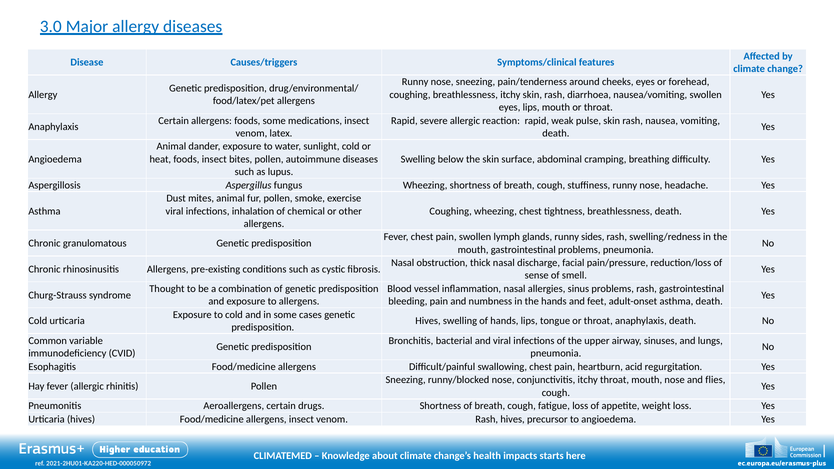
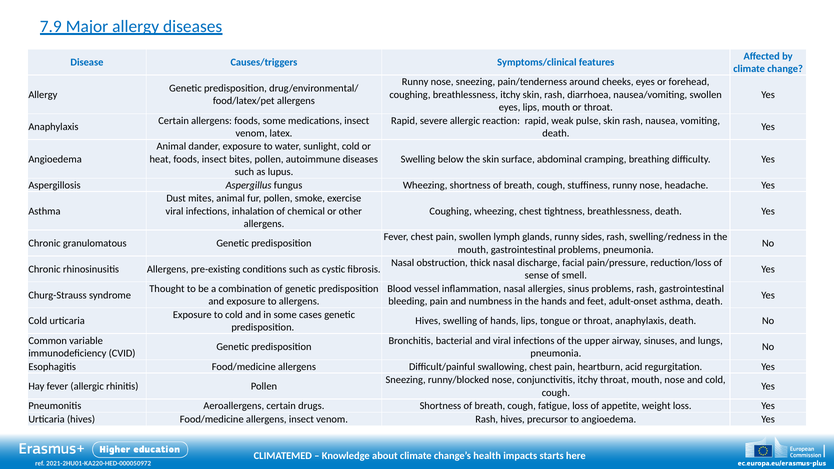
3.0: 3.0 -> 7.9 (51, 27)
and flies: flies -> cold (715, 380)
